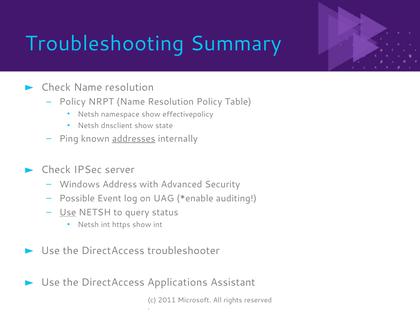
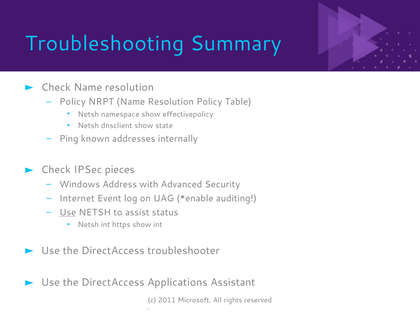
addresses underline: present -> none (134, 139)
server: server -> pieces (120, 170)
Possible: Possible -> Internet (77, 198)
query: query -> assist (137, 212)
